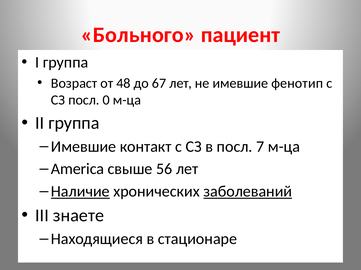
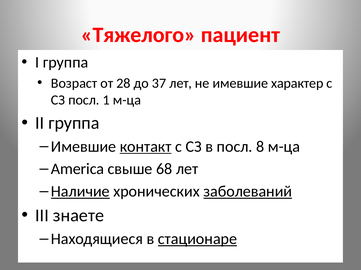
Больного: Больного -> Тяжелого (138, 35)
48: 48 -> 28 (123, 83)
67: 67 -> 37 (159, 83)
фенотип: фенотип -> характер (297, 83)
0: 0 -> 1 (106, 100)
контакт underline: none -> present (146, 147)
7: 7 -> 8 (260, 147)
56: 56 -> 68 (164, 169)
стационаре underline: none -> present (198, 240)
